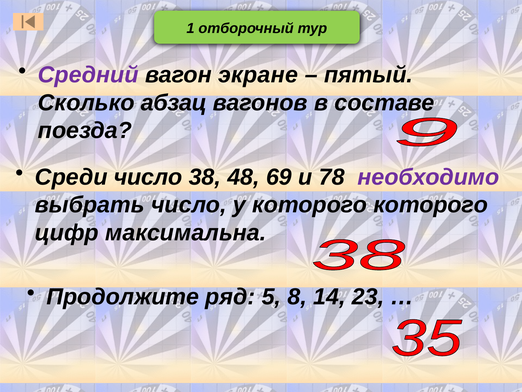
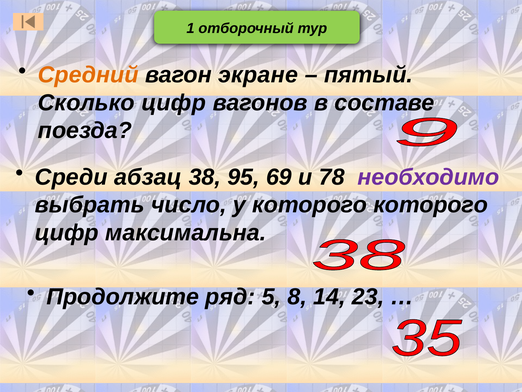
Средний colour: purple -> orange (88, 75)
Сколько абзац: абзац -> цифр (174, 103)
Среди число: число -> абзац (148, 177)
48: 48 -> 95 (243, 177)
